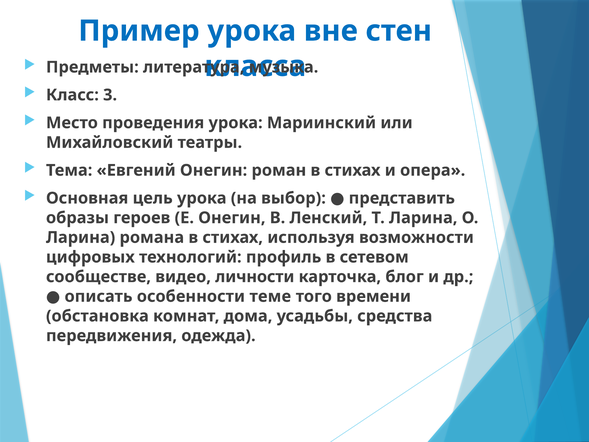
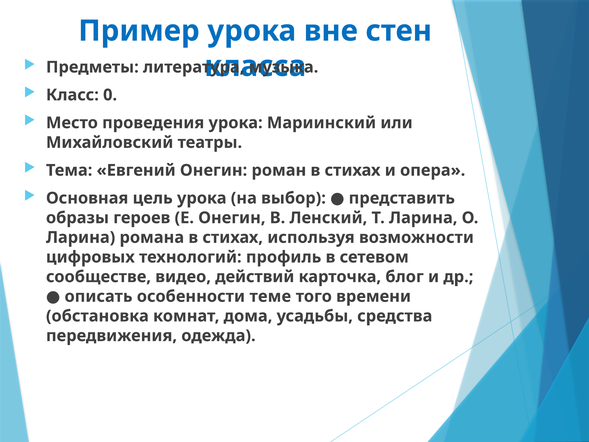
3: 3 -> 0 (110, 95)
личности: личности -> действий (255, 277)
